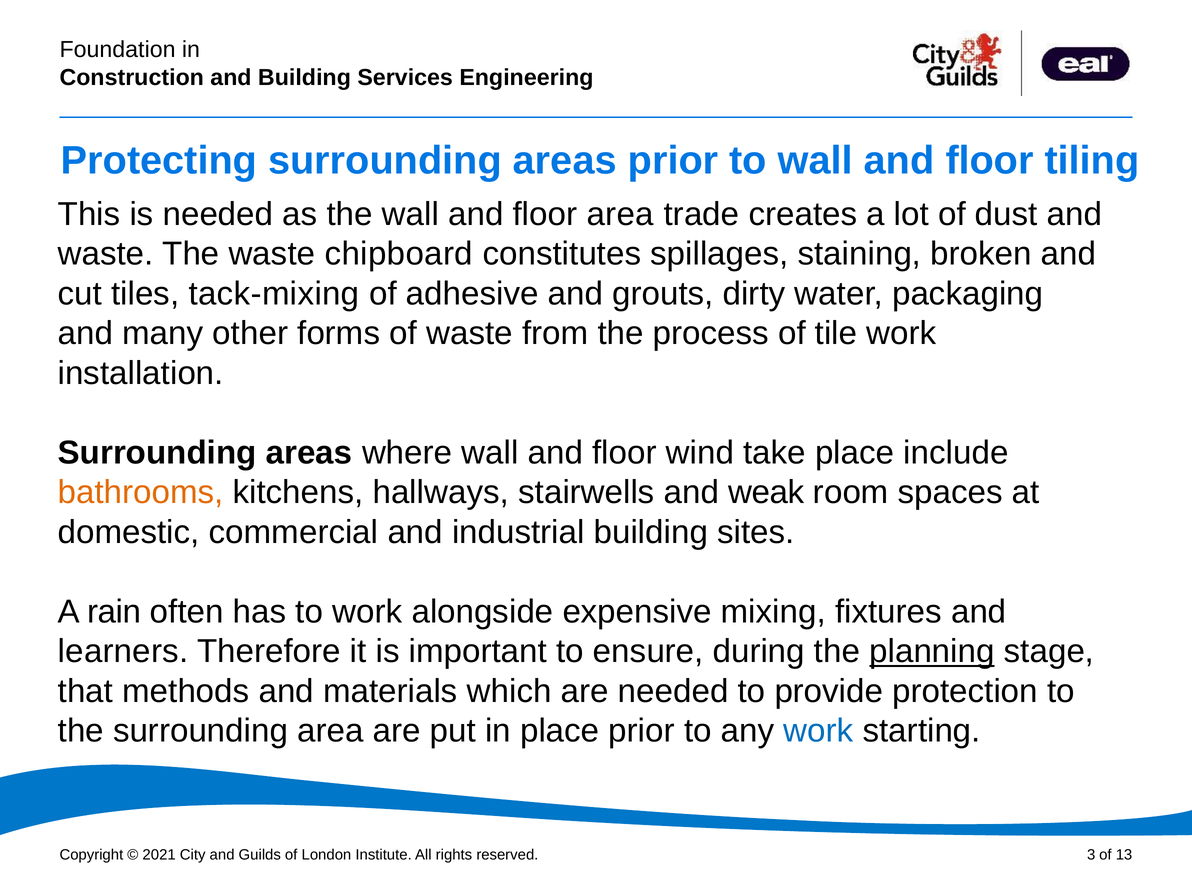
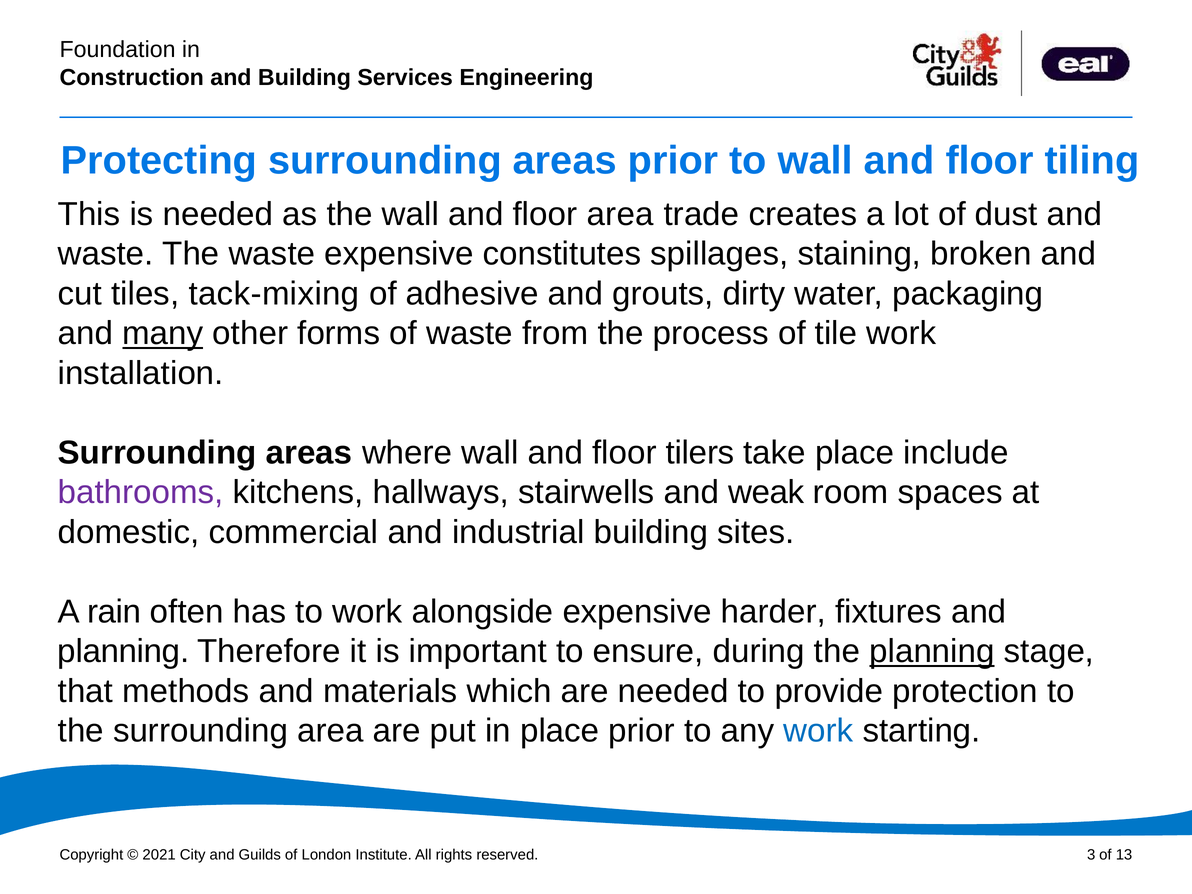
waste chipboard: chipboard -> expensive (399, 254)
many underline: none -> present (163, 334)
wind: wind -> tilers (700, 453)
bathrooms colour: orange -> purple (141, 493)
mixing: mixing -> harder (773, 612)
learners: learners -> planning (123, 652)
